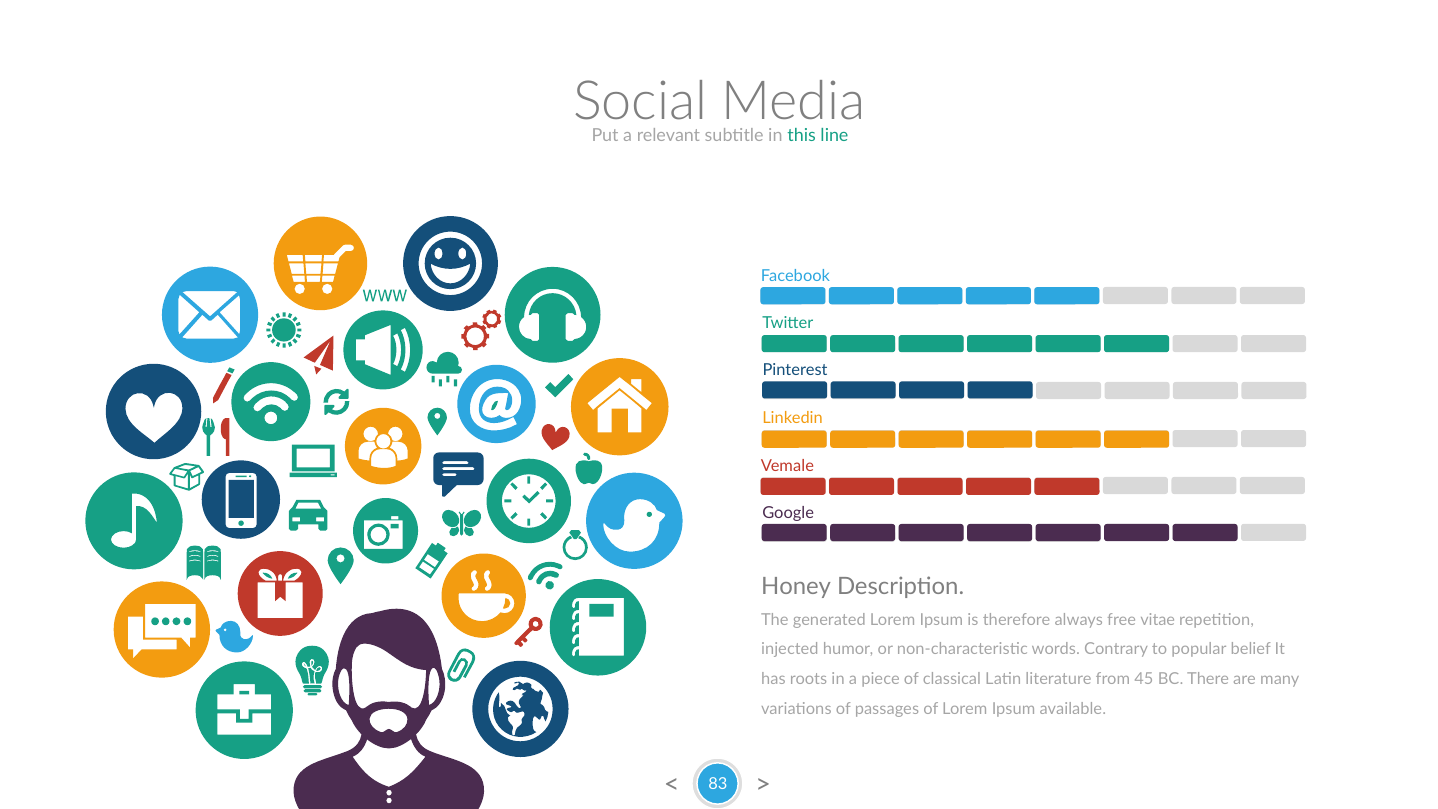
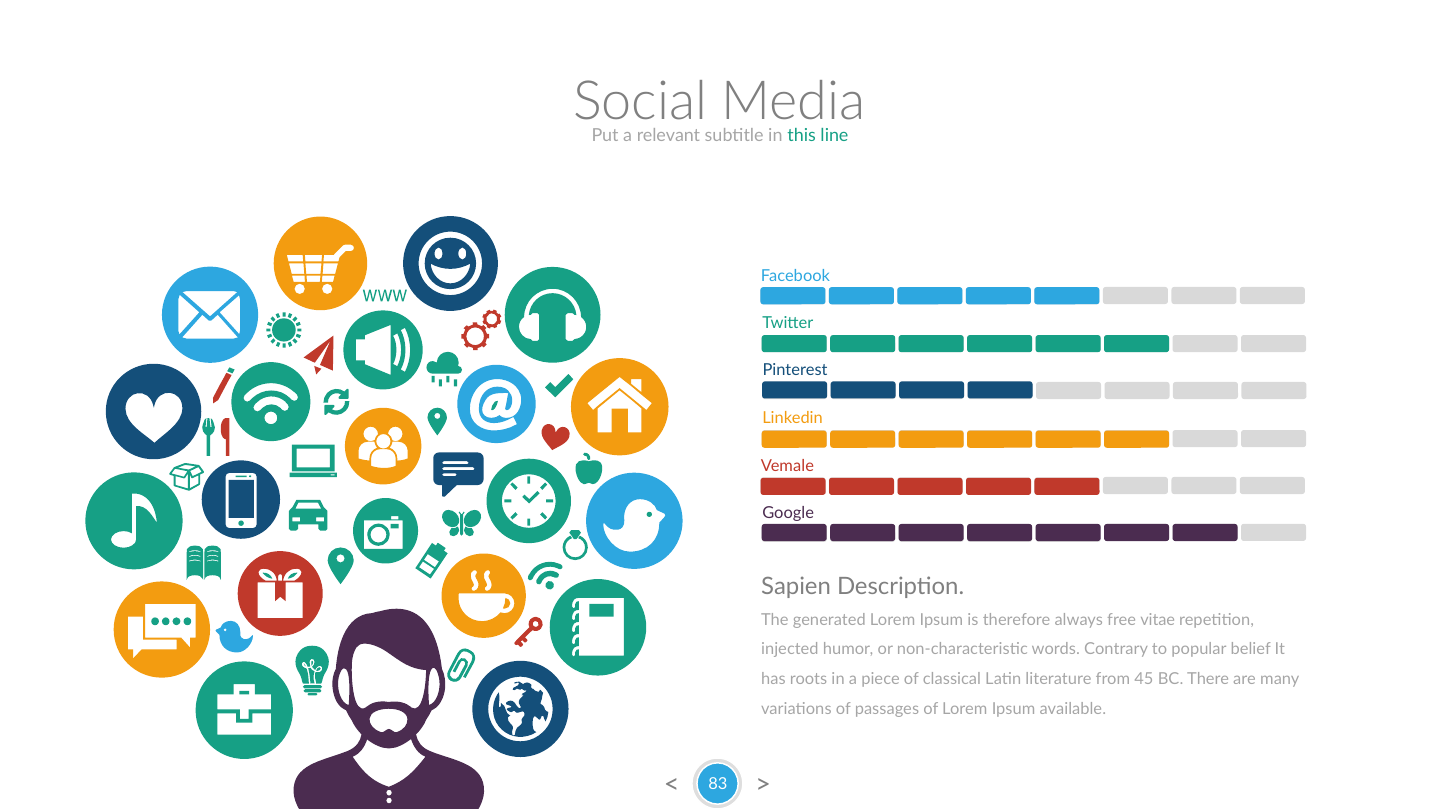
Honey: Honey -> Sapien (796, 586)
